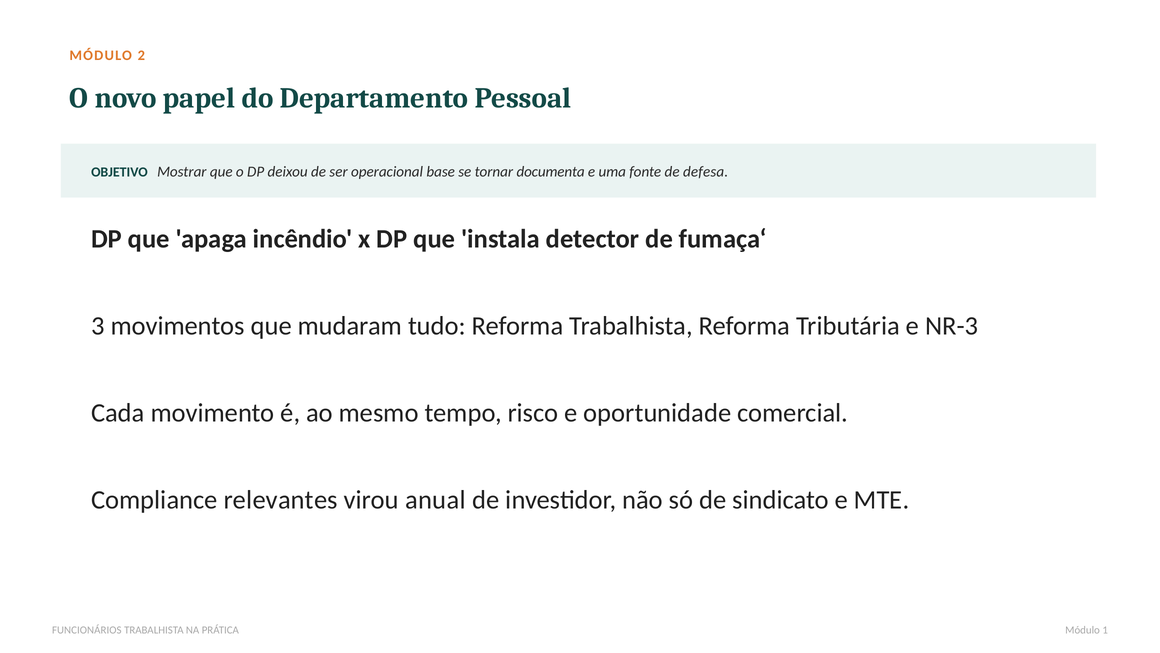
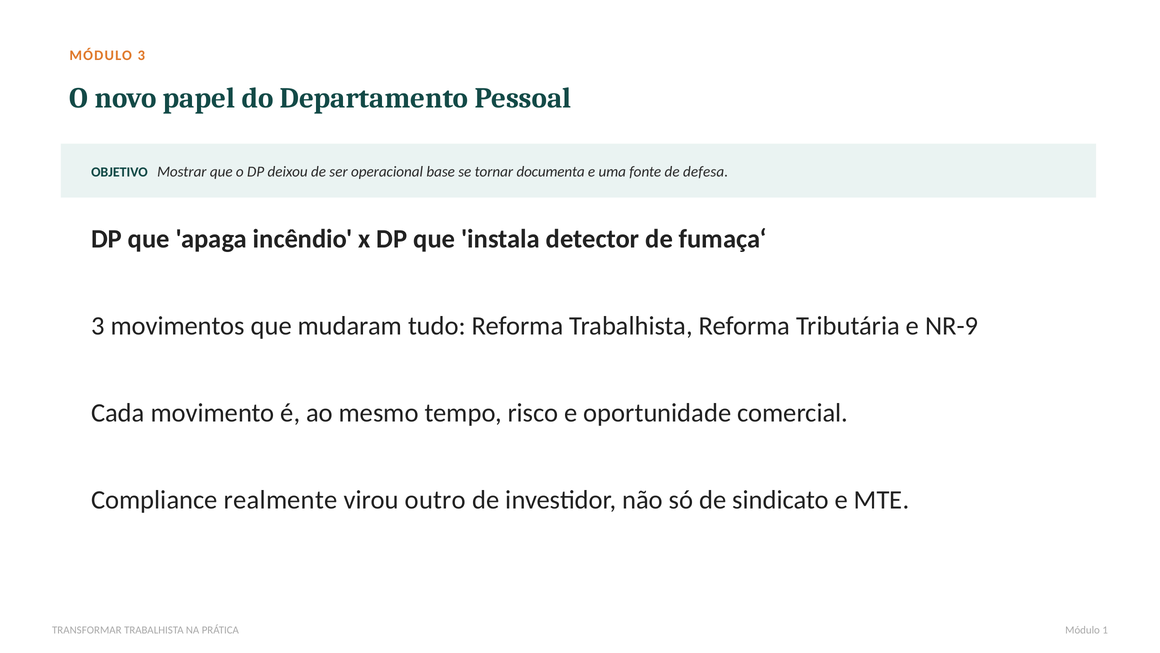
MÓDULO 2: 2 -> 3 (141, 55)
NR-3: NR-3 -> NR-9 (952, 326)
relevantes: relevantes -> realmente (281, 500)
anual: anual -> outro (435, 500)
FUNCIONÁRIOS: FUNCIONÁRIOS -> TRANSFORMAR (87, 630)
